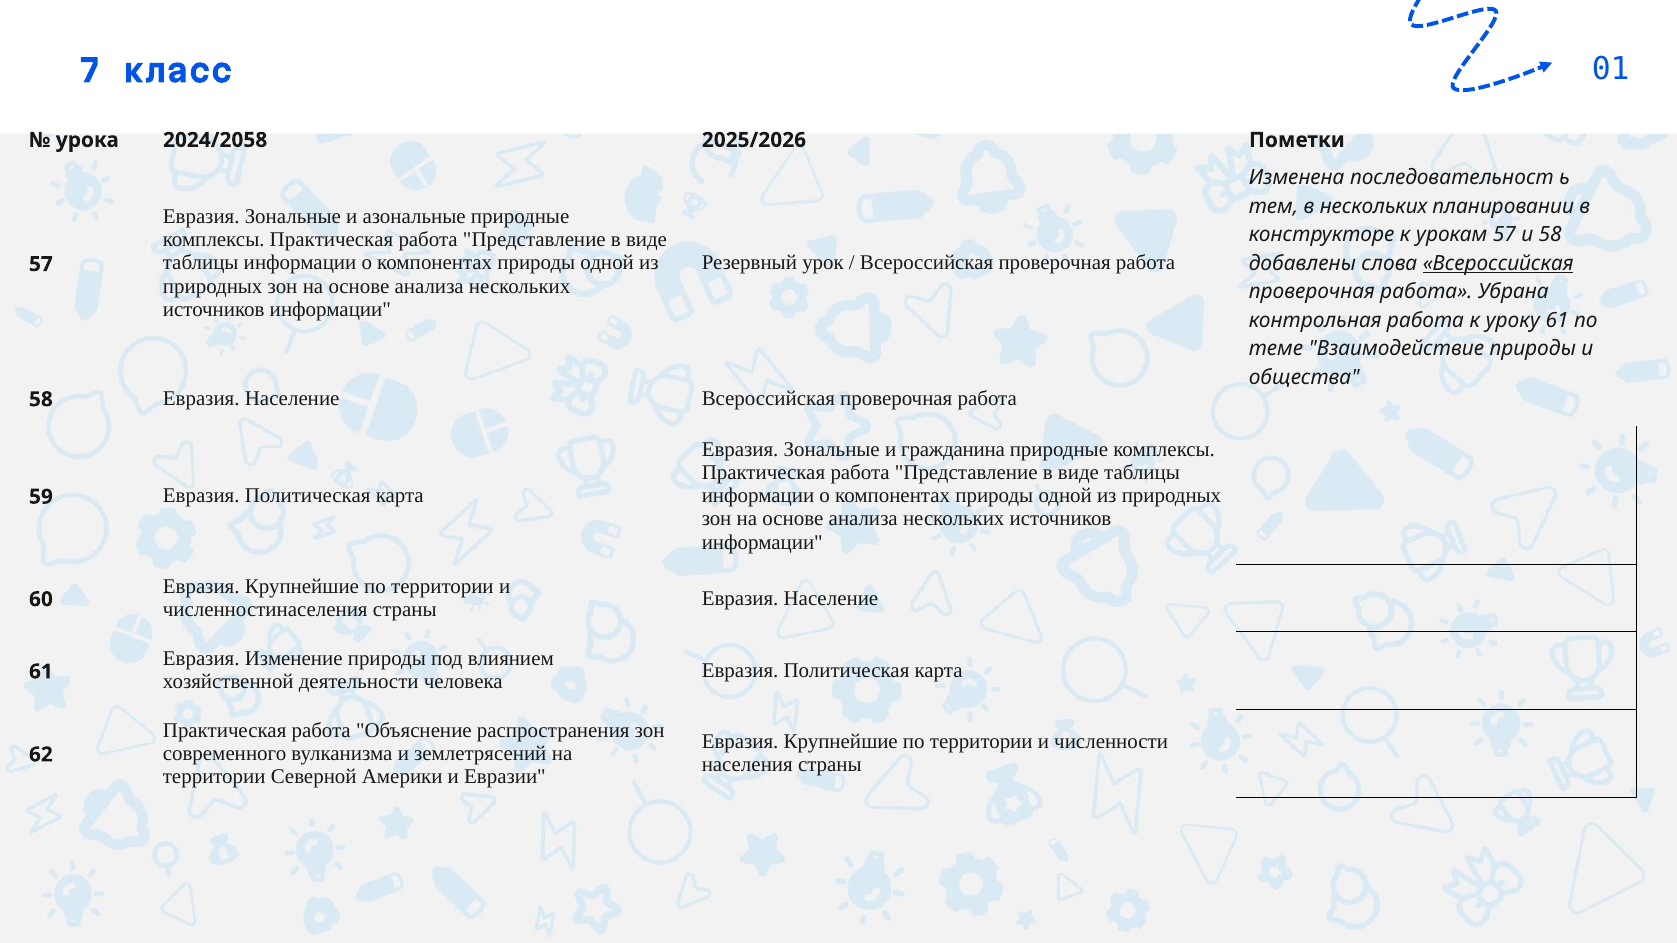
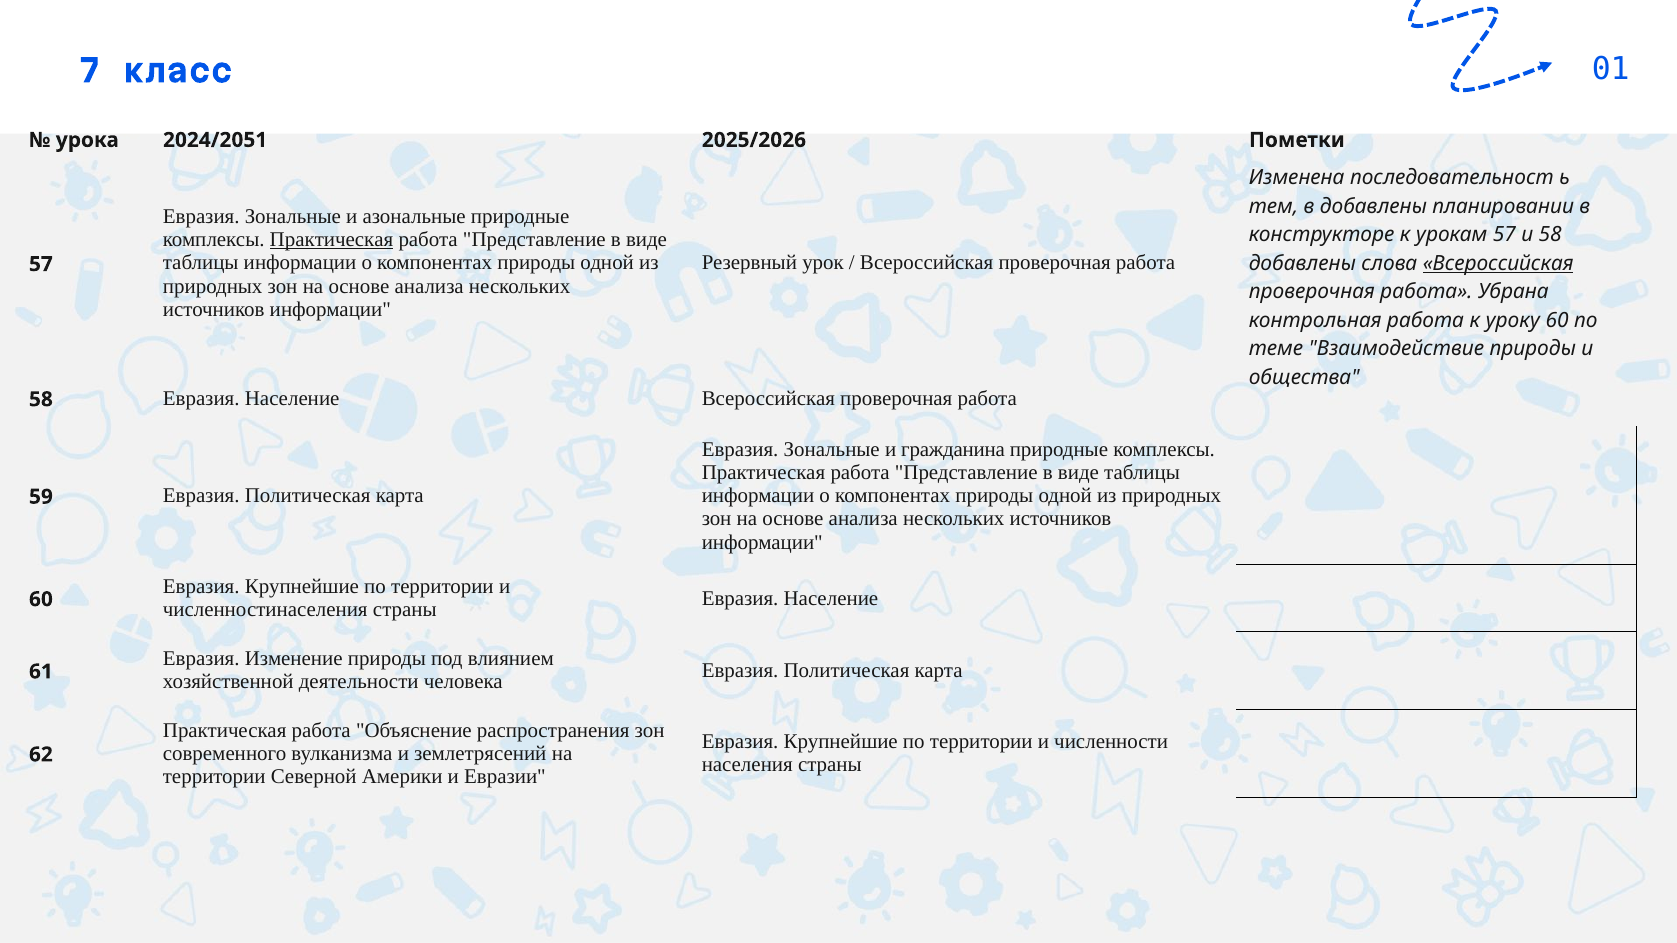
2024/2058: 2024/2058 -> 2024/2051 (215, 140)
в нескольких: нескольких -> добавлены (1373, 206)
Практическая underline: none -> present (331, 240)
уроку 61: 61 -> 60 (1557, 320)
